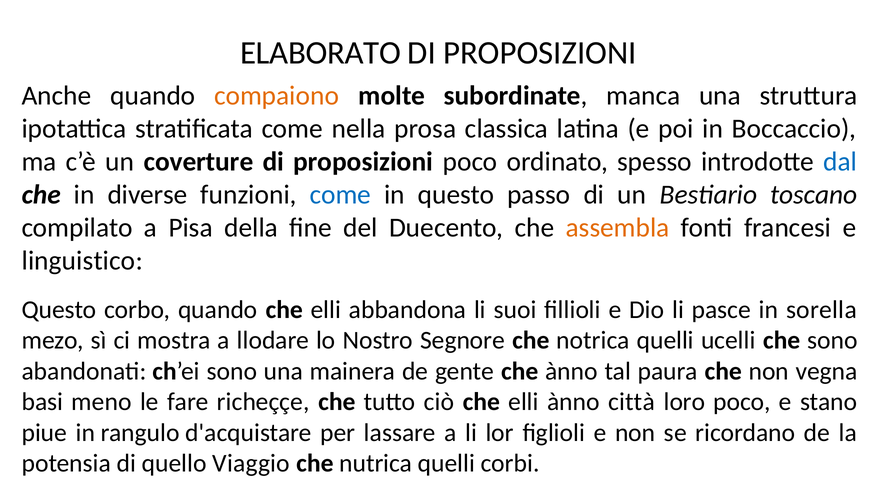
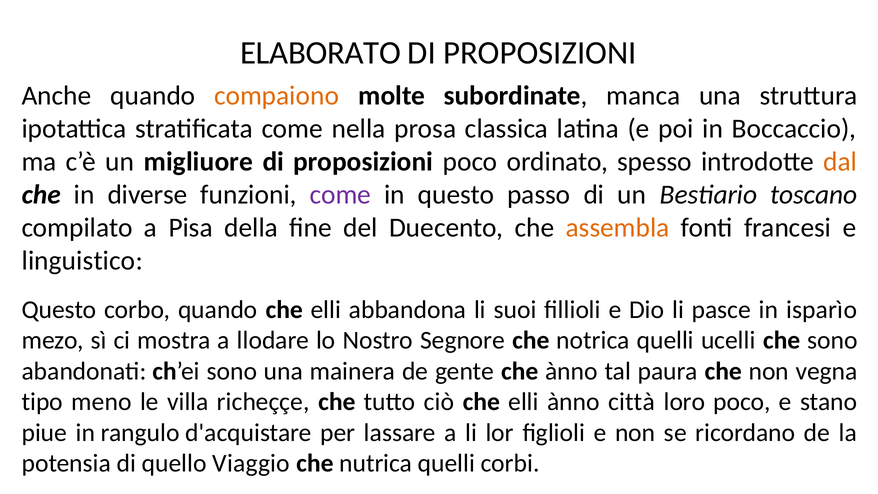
coverture: coverture -> migliuore (198, 162)
dal colour: blue -> orange (840, 162)
come colour: blue -> purple (340, 195)
sorella: sorella -> isparìo (822, 310)
basi: basi -> tipo (42, 402)
fare: fare -> villa (188, 402)
